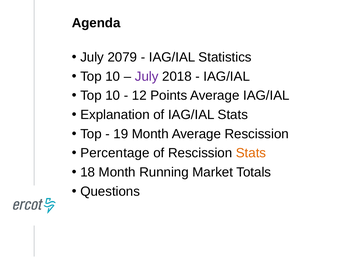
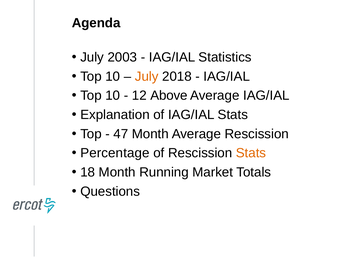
2079: 2079 -> 2003 (122, 57)
July colour: purple -> orange (147, 76)
Points: Points -> Above (169, 95)
19: 19 -> 47 (121, 134)
